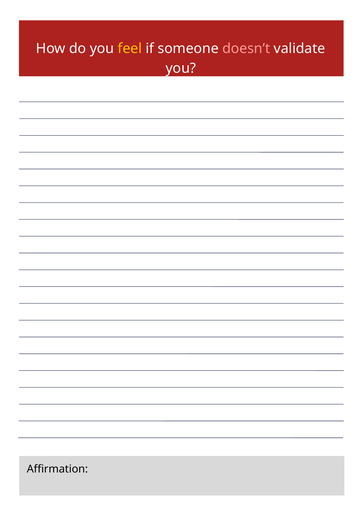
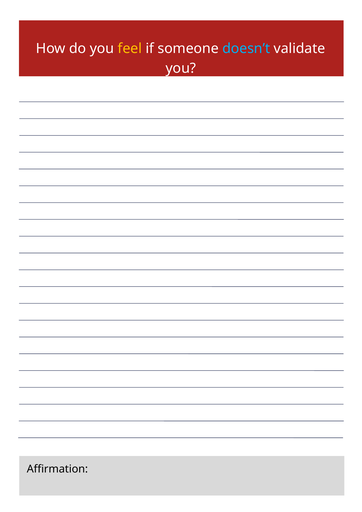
doesn’t colour: pink -> light blue (246, 49)
